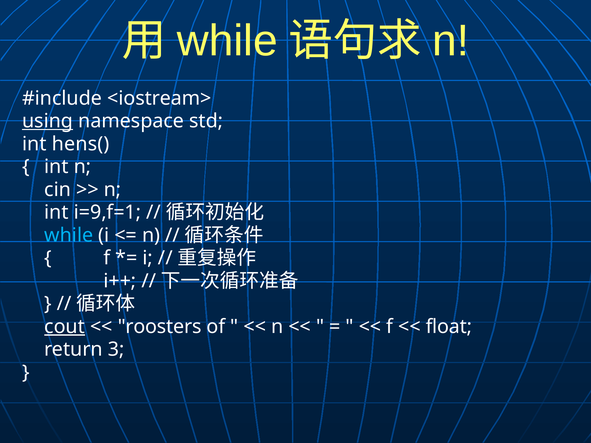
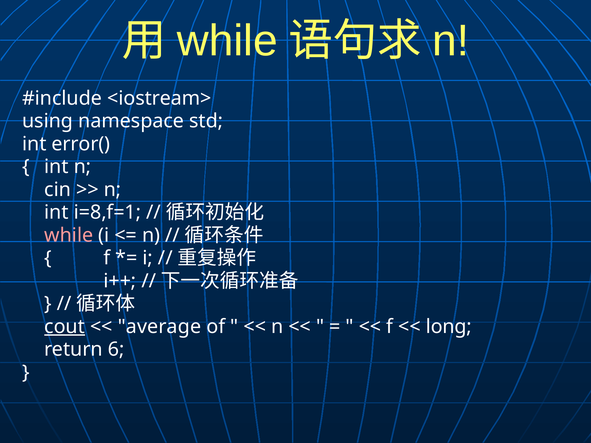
using underline: present -> none (48, 121)
hens(: hens( -> error( (81, 144)
i=9,f=1: i=9,f=1 -> i=8,f=1 (107, 213)
while colour: light blue -> pink (69, 235)
roosters: roosters -> average (159, 327)
float: float -> long (449, 327)
3: 3 -> 6 (116, 350)
